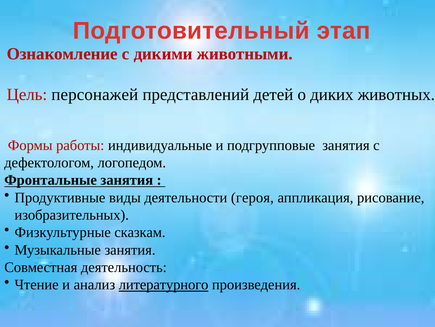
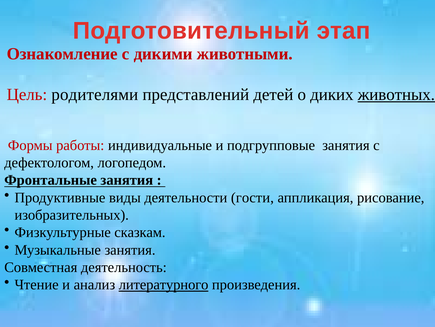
персонажей: персонажей -> родителями (95, 94)
животных underline: none -> present (396, 94)
героя: героя -> гости (252, 197)
